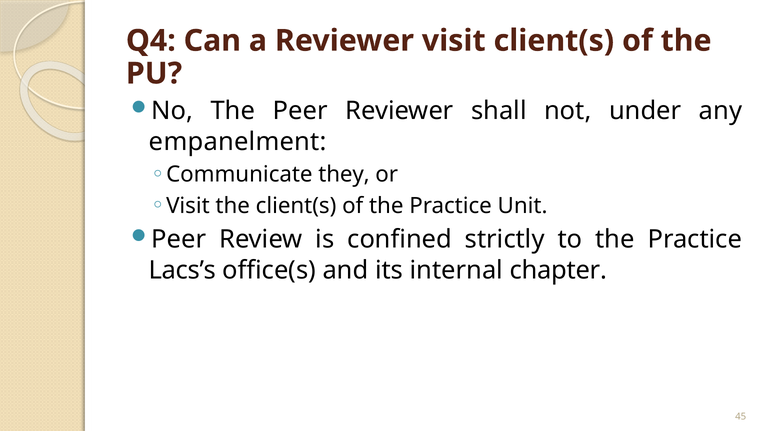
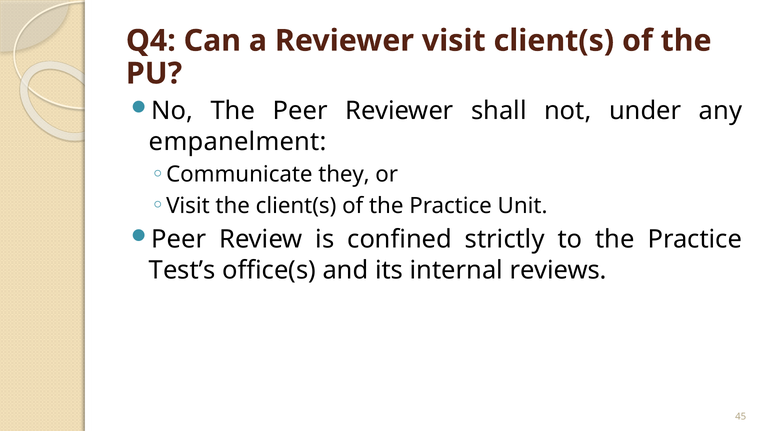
Lacs’s: Lacs’s -> Test’s (182, 270)
chapter: chapter -> reviews (558, 270)
